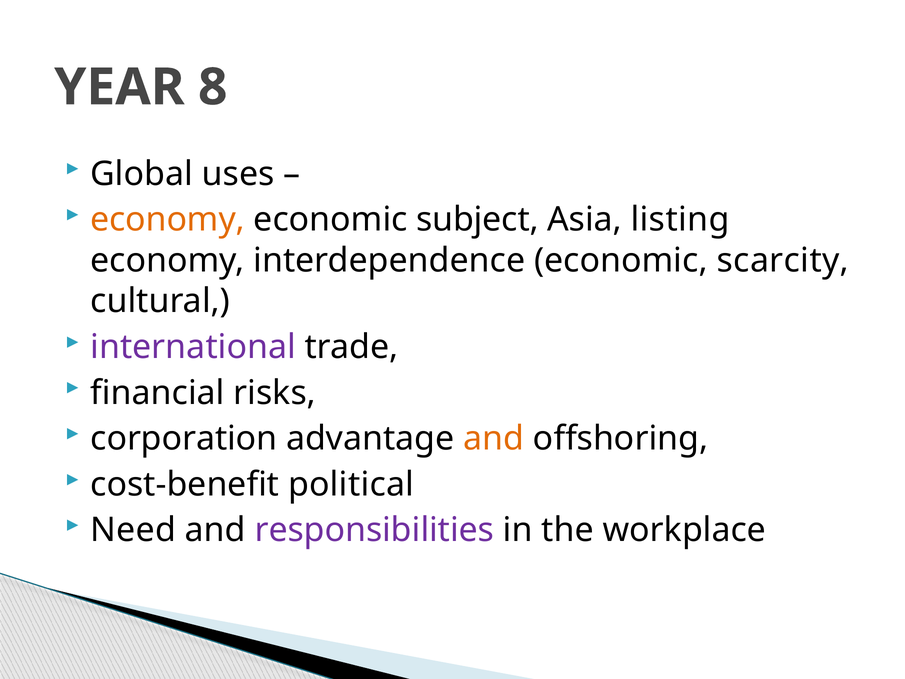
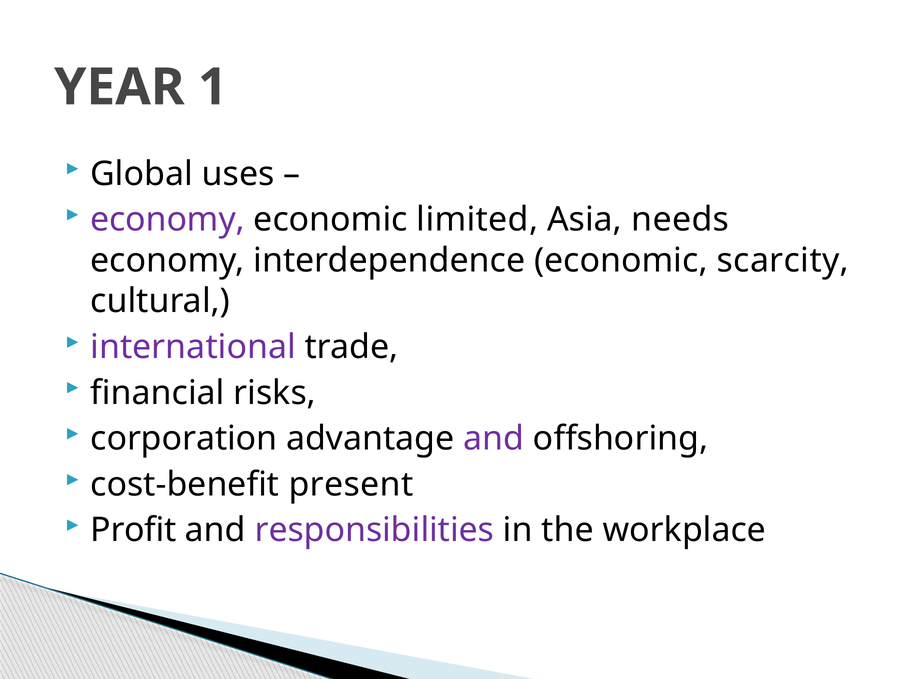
8: 8 -> 1 (213, 87)
economy colour: orange -> purple (168, 220)
subject: subject -> limited (477, 220)
listing: listing -> needs (680, 220)
and colour: orange -> purple (494, 438)
political: political -> present (351, 484)
Need: Need -> Profit (133, 530)
